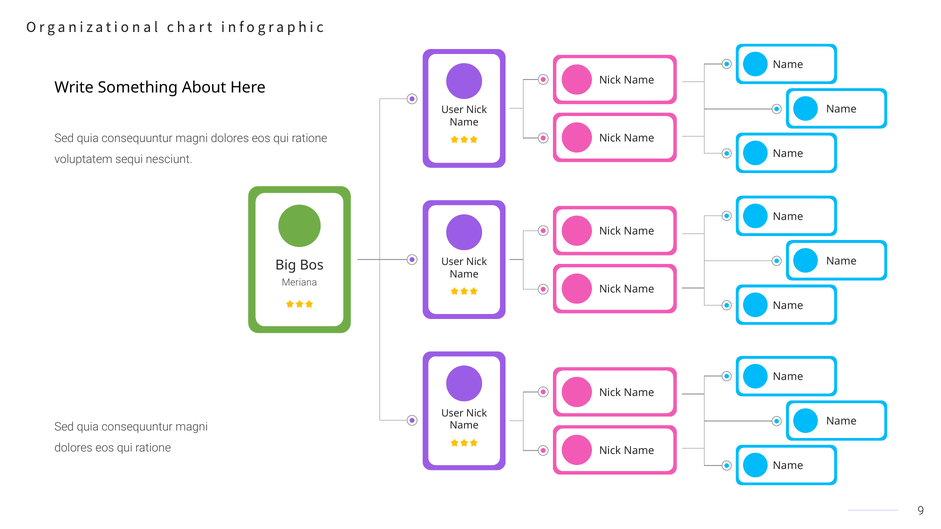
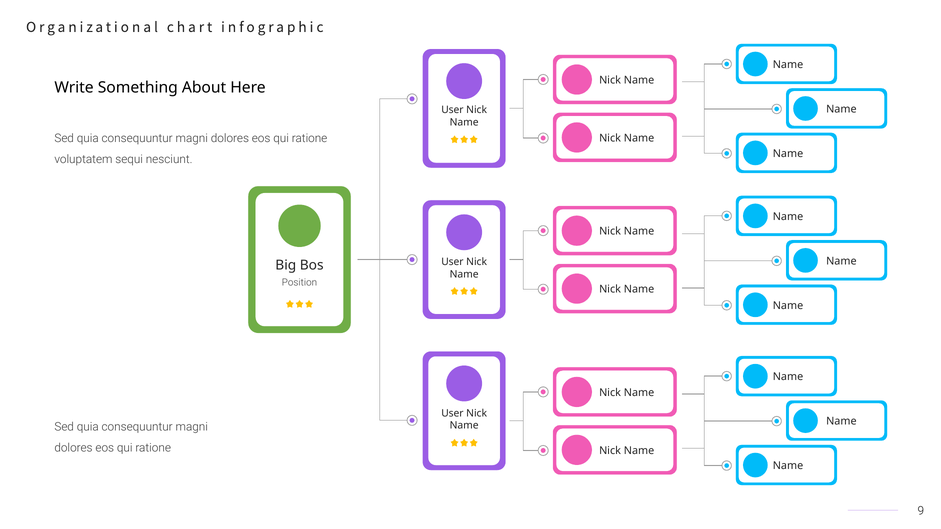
Meriana: Meriana -> Position (299, 283)
